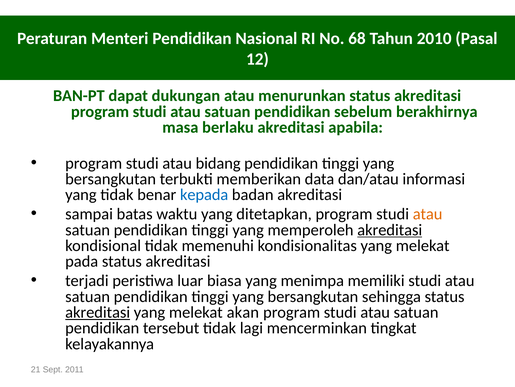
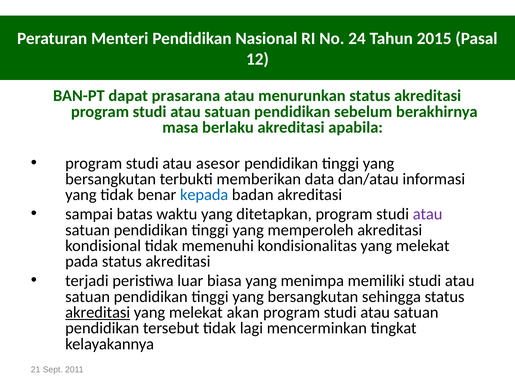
68: 68 -> 24 (357, 39)
2010: 2010 -> 2015 (434, 39)
dukungan: dukungan -> prasarana (186, 96)
bidang: bidang -> asesor (218, 163)
atau colour: orange -> purple (428, 214)
akreditasi underline: present -> none (390, 229)
